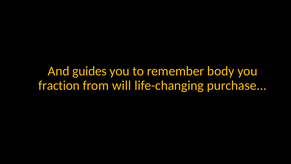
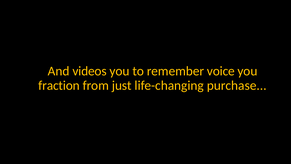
guides: guides -> videos (90, 71)
body: body -> voice (221, 71)
will: will -> just (122, 85)
